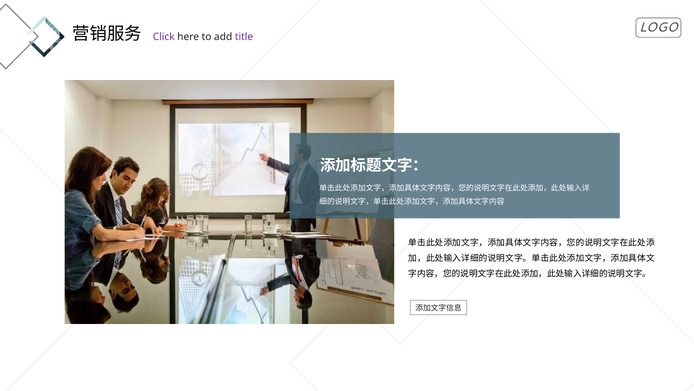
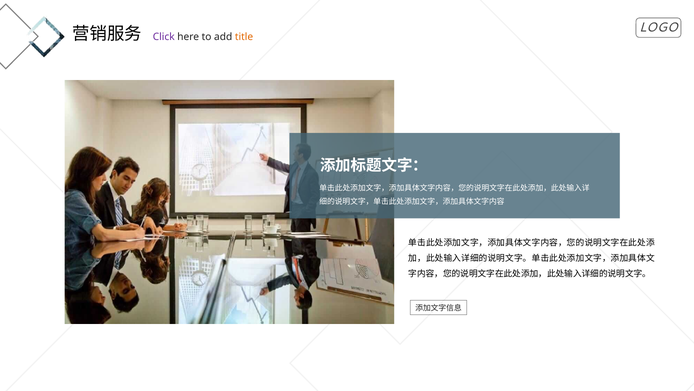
title colour: purple -> orange (244, 37)
